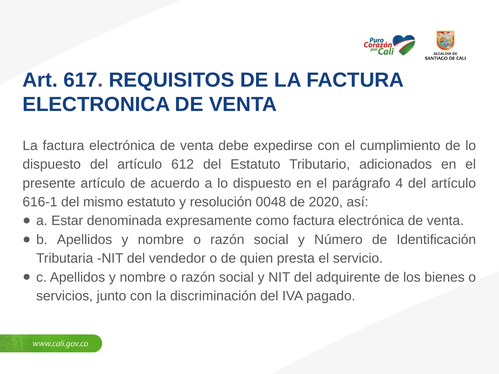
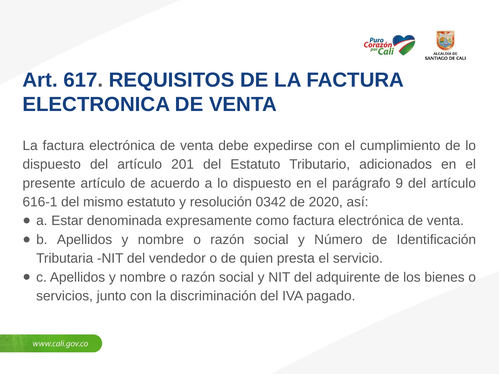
612: 612 -> 201 (183, 165)
4: 4 -> 9 (399, 183)
0048: 0048 -> 0342 (271, 202)
